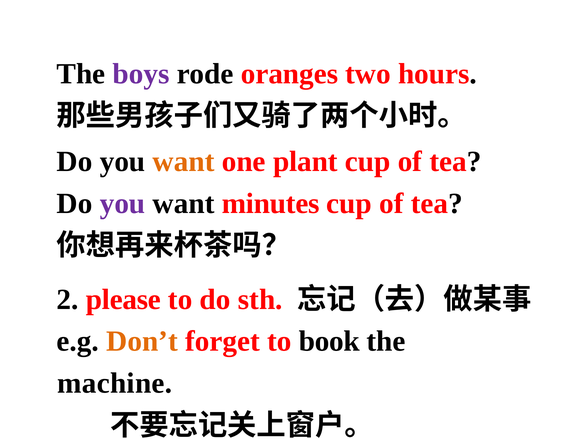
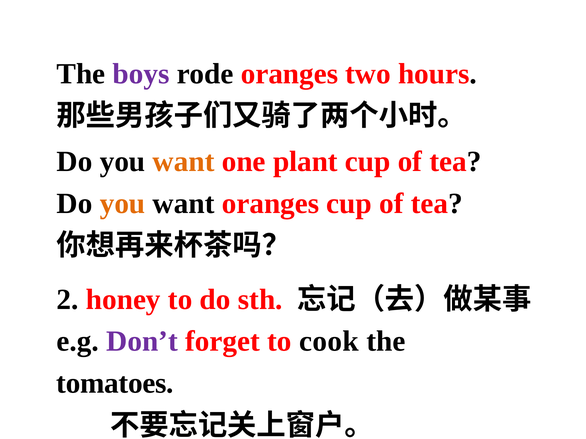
you colour: purple -> orange (122, 204)
want minutes: minutes -> oranges (271, 204)
please: please -> honey (123, 300)
Don’t colour: orange -> purple (142, 342)
book: book -> cook (329, 342)
machine: machine -> tomatoes (115, 384)
